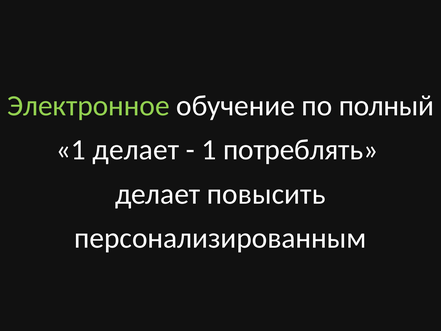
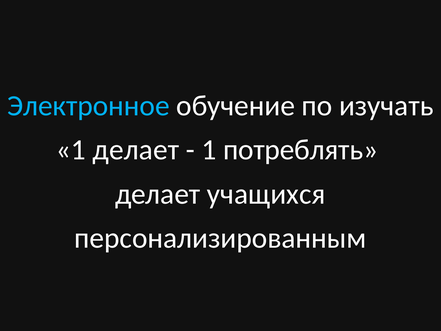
Электронное colour: light green -> light blue (88, 106)
полный: полный -> изучать (386, 106)
повысить: повысить -> учащихся (266, 194)
